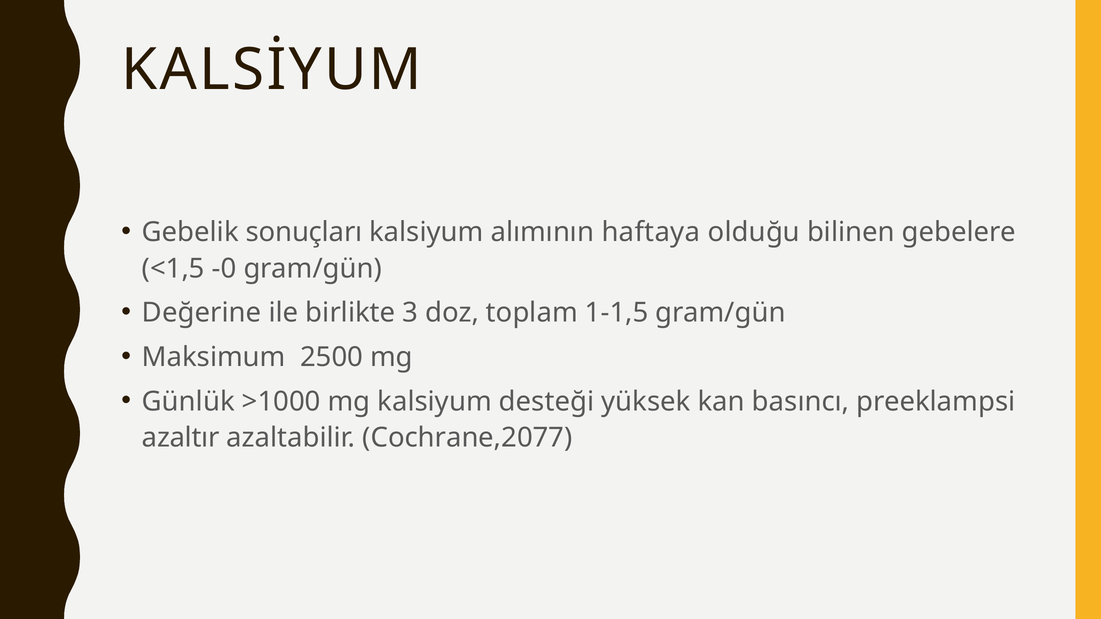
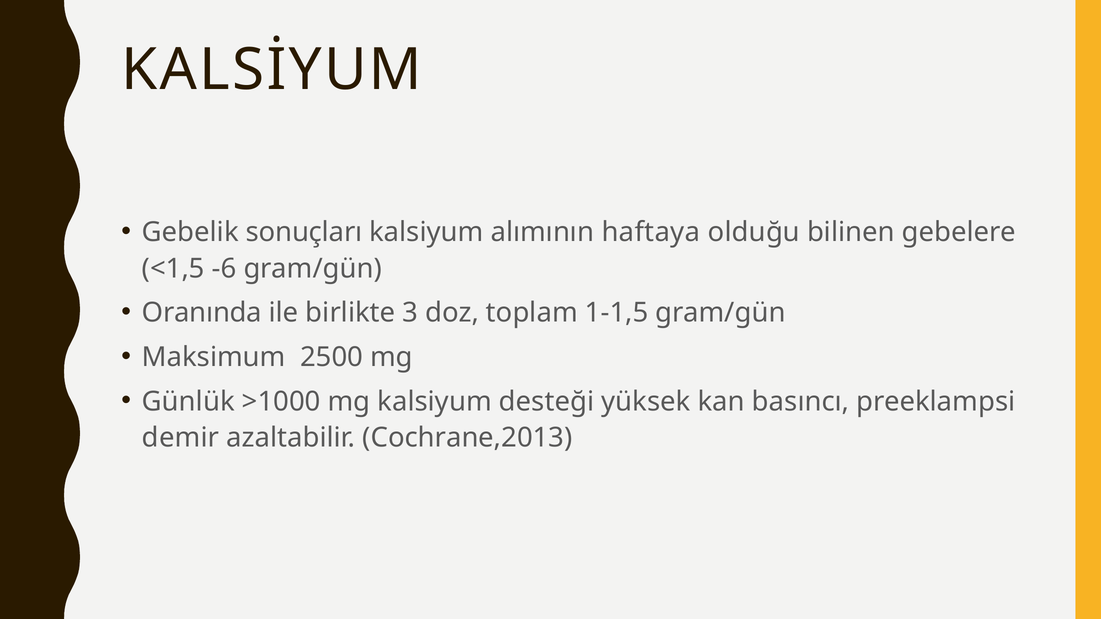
-0: -0 -> -6 (224, 269)
Değerine: Değerine -> Oranında (202, 313)
azaltır: azaltır -> demir (181, 438)
Cochrane,2077: Cochrane,2077 -> Cochrane,2013 (467, 438)
